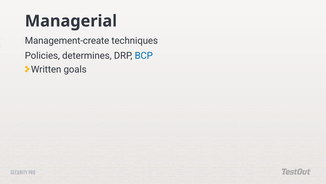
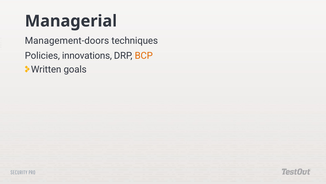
Management-create: Management-create -> Management-doors (67, 41)
determines: determines -> innovations (87, 56)
BCP colour: blue -> orange (144, 56)
